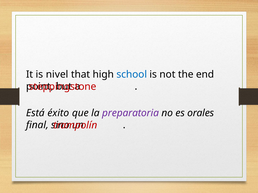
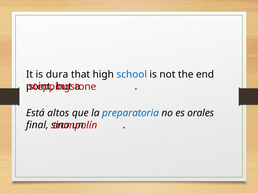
nivel: nivel -> dura (57, 75)
éxito: éxito -> altos (58, 113)
preparatoria colour: purple -> blue (131, 113)
